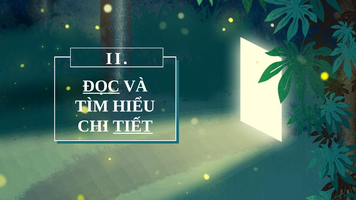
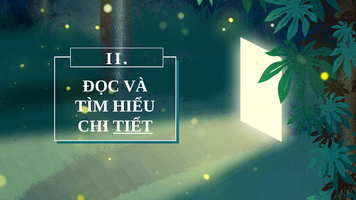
ĐỌC underline: present -> none (101, 86)
